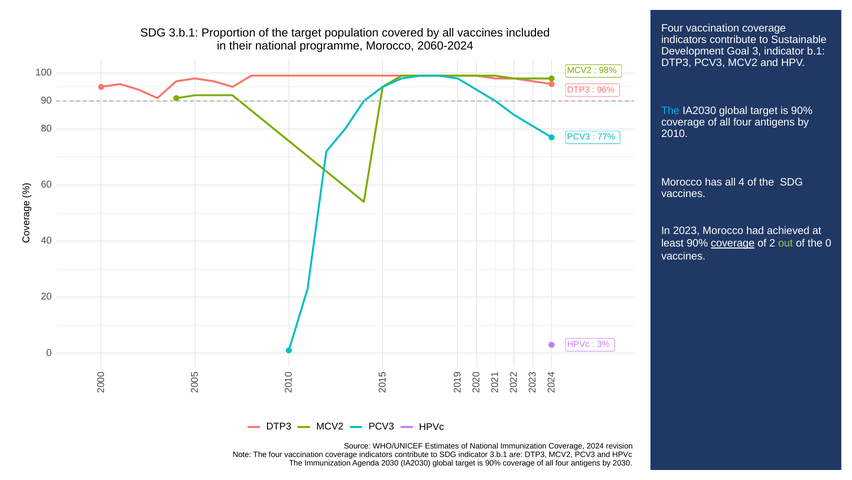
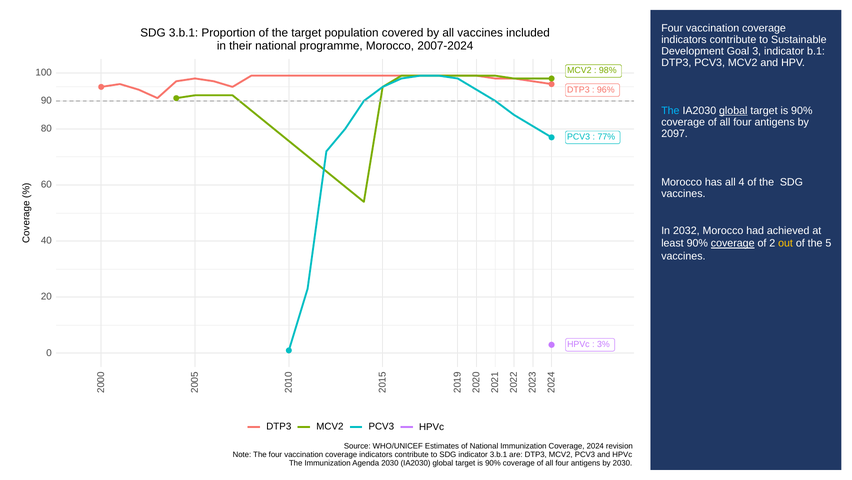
2060-2024: 2060-2024 -> 2007-2024 (445, 46)
global underline: none -> present (733, 111)
2010: 2010 -> 2097 (675, 134)
2023: 2023 -> 2032 (686, 230)
out colour: light green -> yellow (786, 243)
the 0: 0 -> 5 (828, 243)
